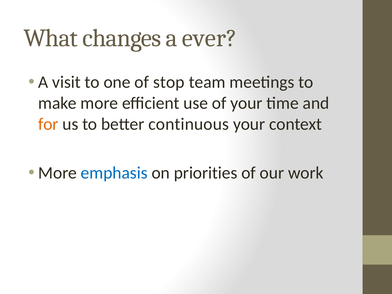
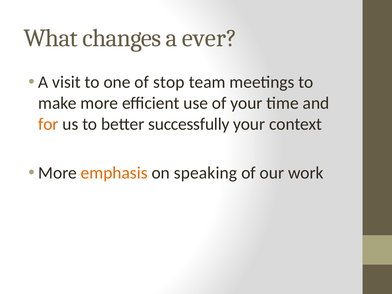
continuous: continuous -> successfully (189, 124)
emphasis colour: blue -> orange (114, 173)
priorities: priorities -> speaking (206, 173)
